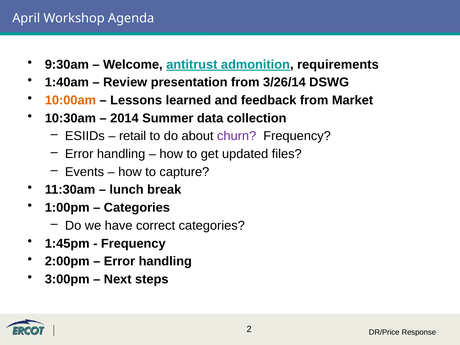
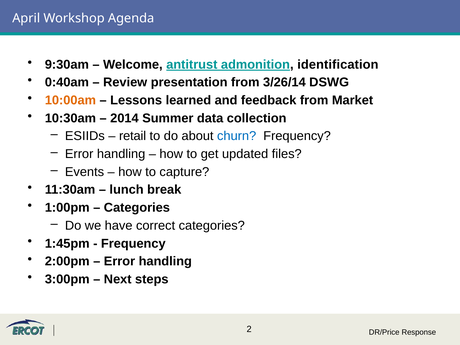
requirements: requirements -> identification (338, 65)
1:40am: 1:40am -> 0:40am (67, 82)
churn colour: purple -> blue (237, 136)
